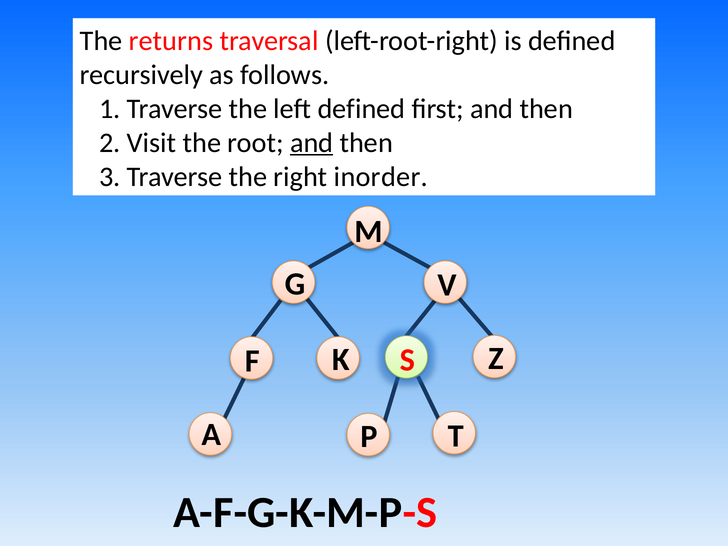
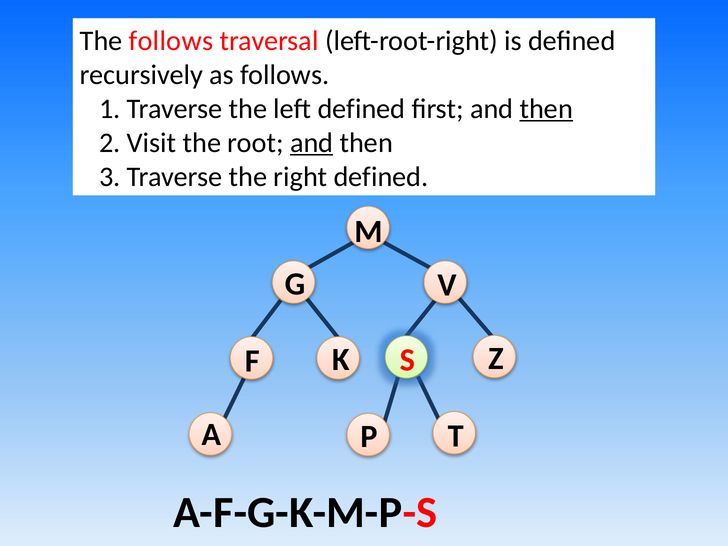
The returns: returns -> follows (171, 41)
then underline: none -> present (546, 109)
right inorder: inorder -> defined (381, 177)
